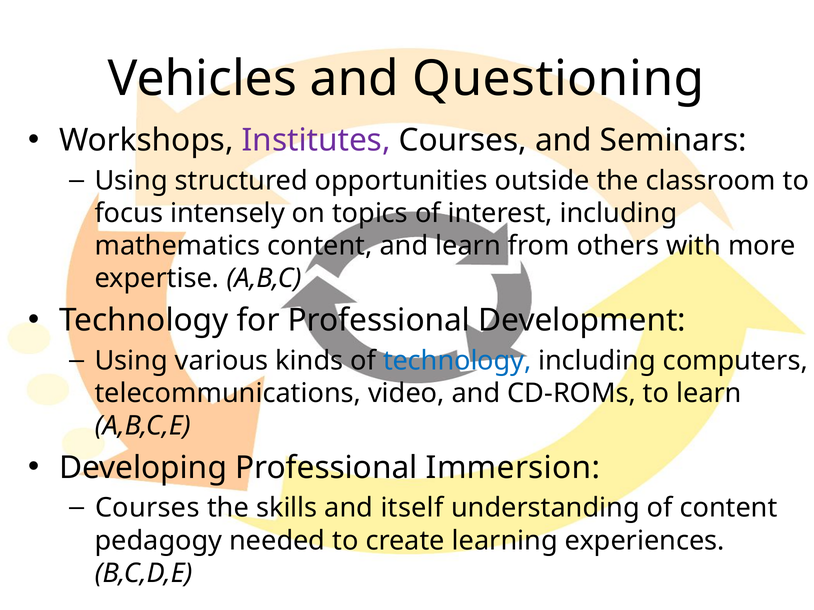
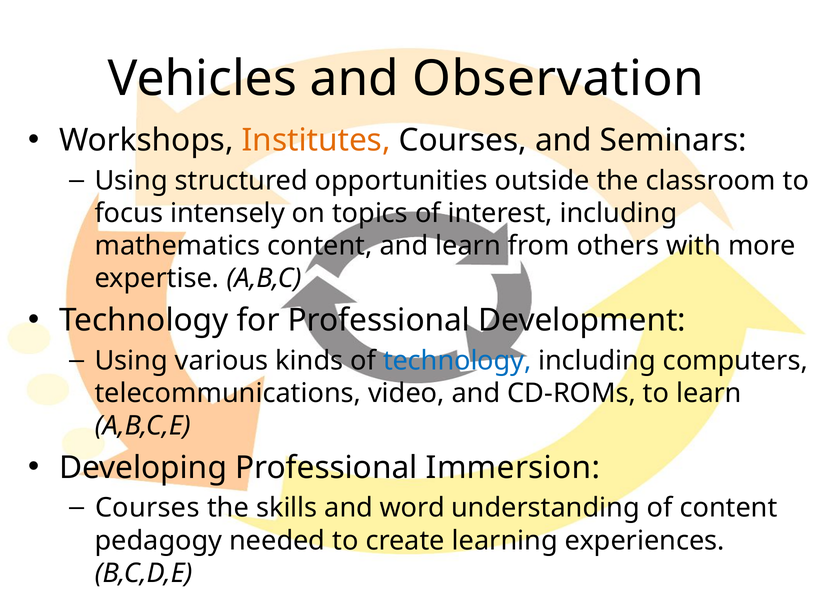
Questioning: Questioning -> Observation (558, 79)
Institutes colour: purple -> orange (316, 141)
itself: itself -> word (412, 508)
